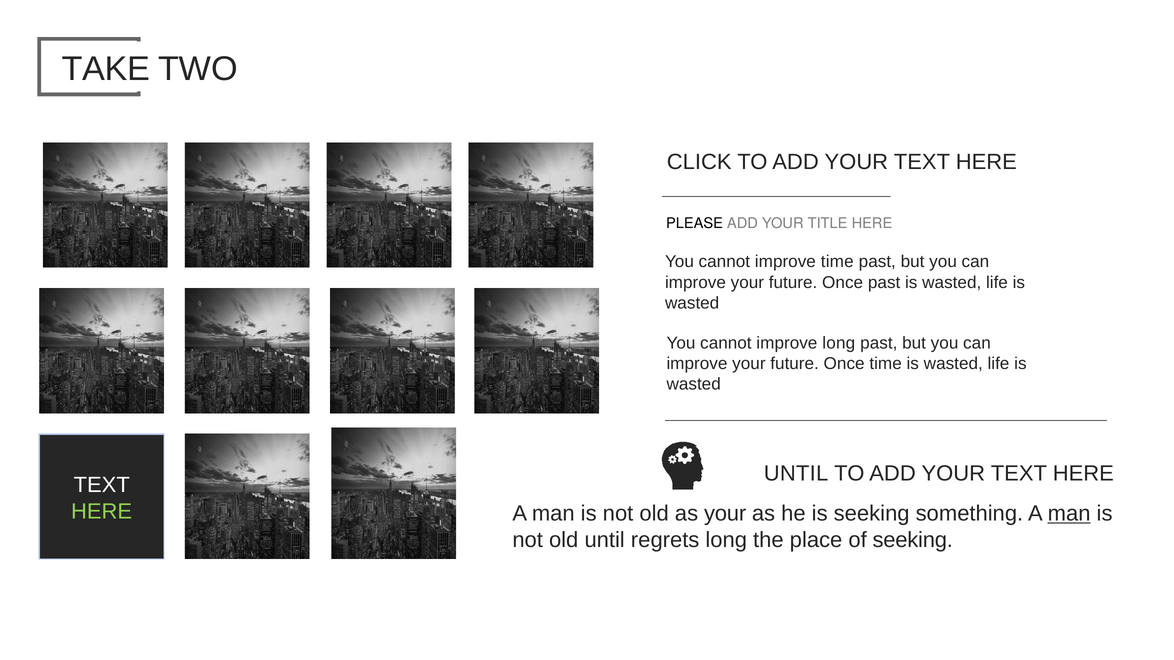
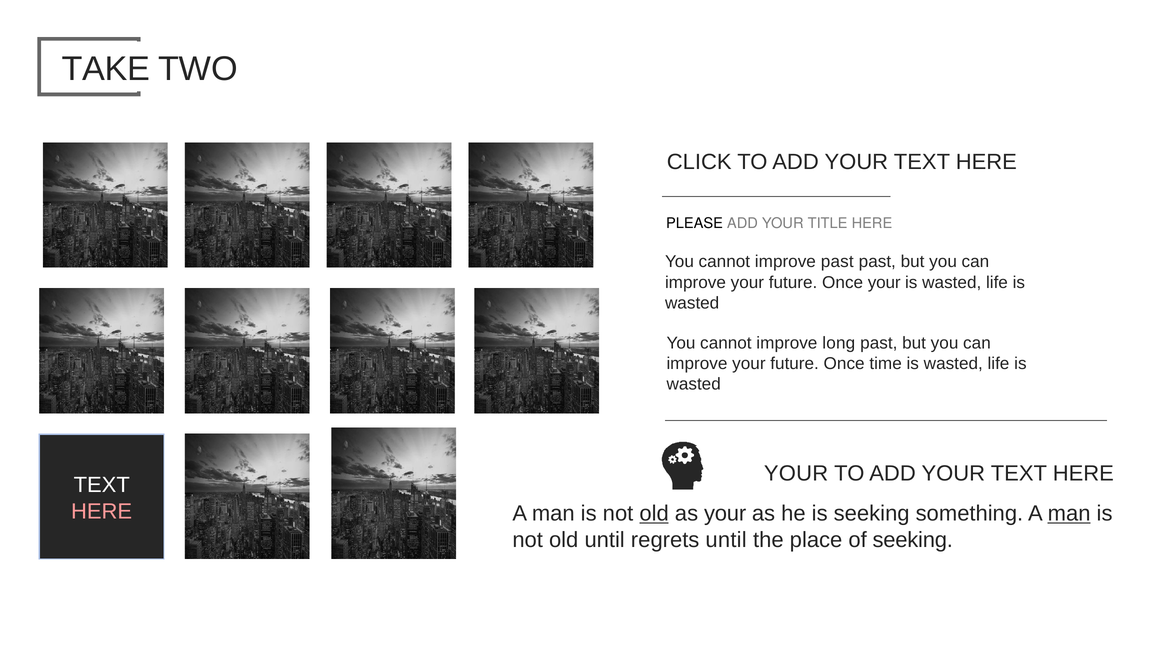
improve time: time -> past (837, 262)
Once past: past -> your (884, 283)
UNTIL: UNTIL -> YOUR (796, 474)
HERE colour: light green -> pink (102, 512)
old underline: none -> present (654, 514)
regrets long: long -> until (726, 540)
